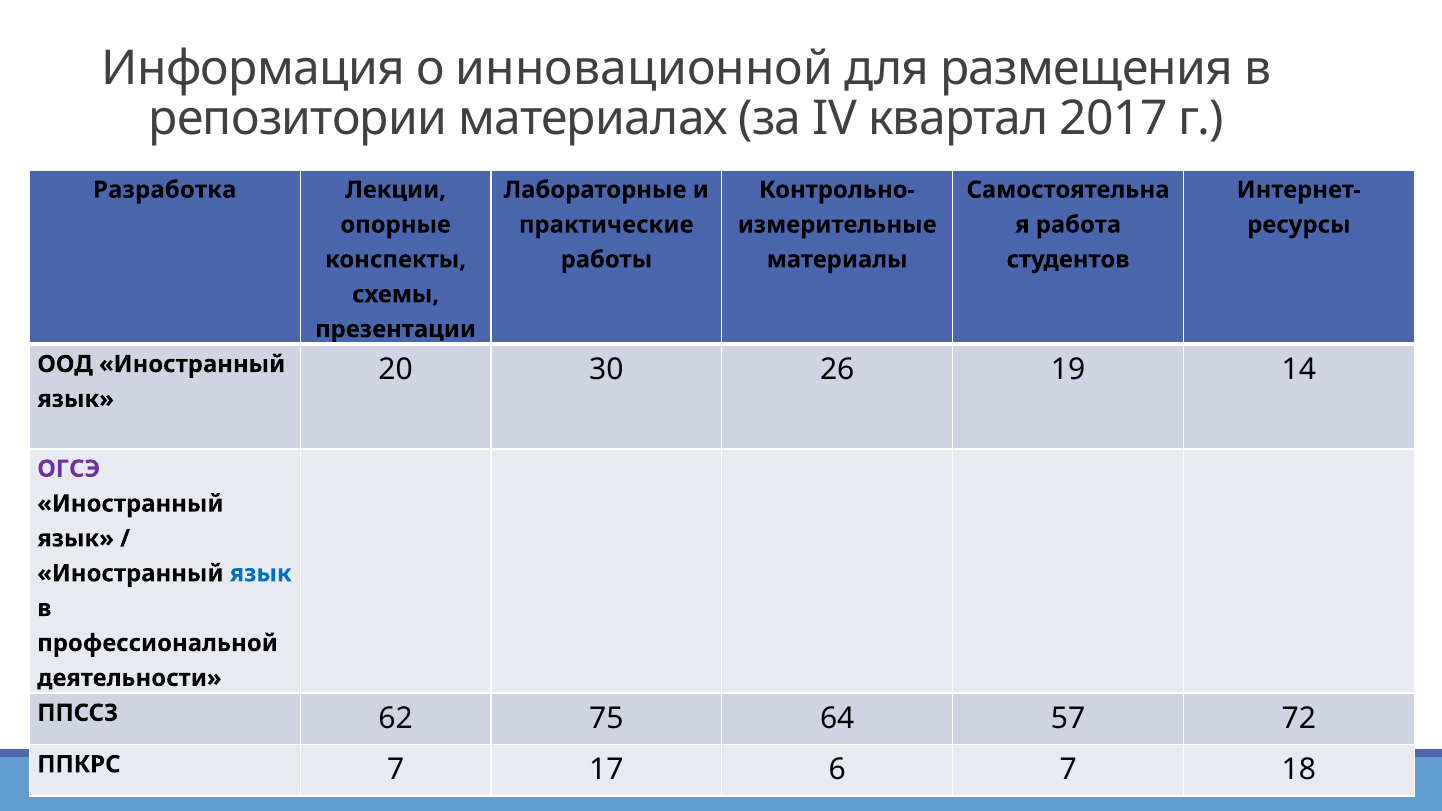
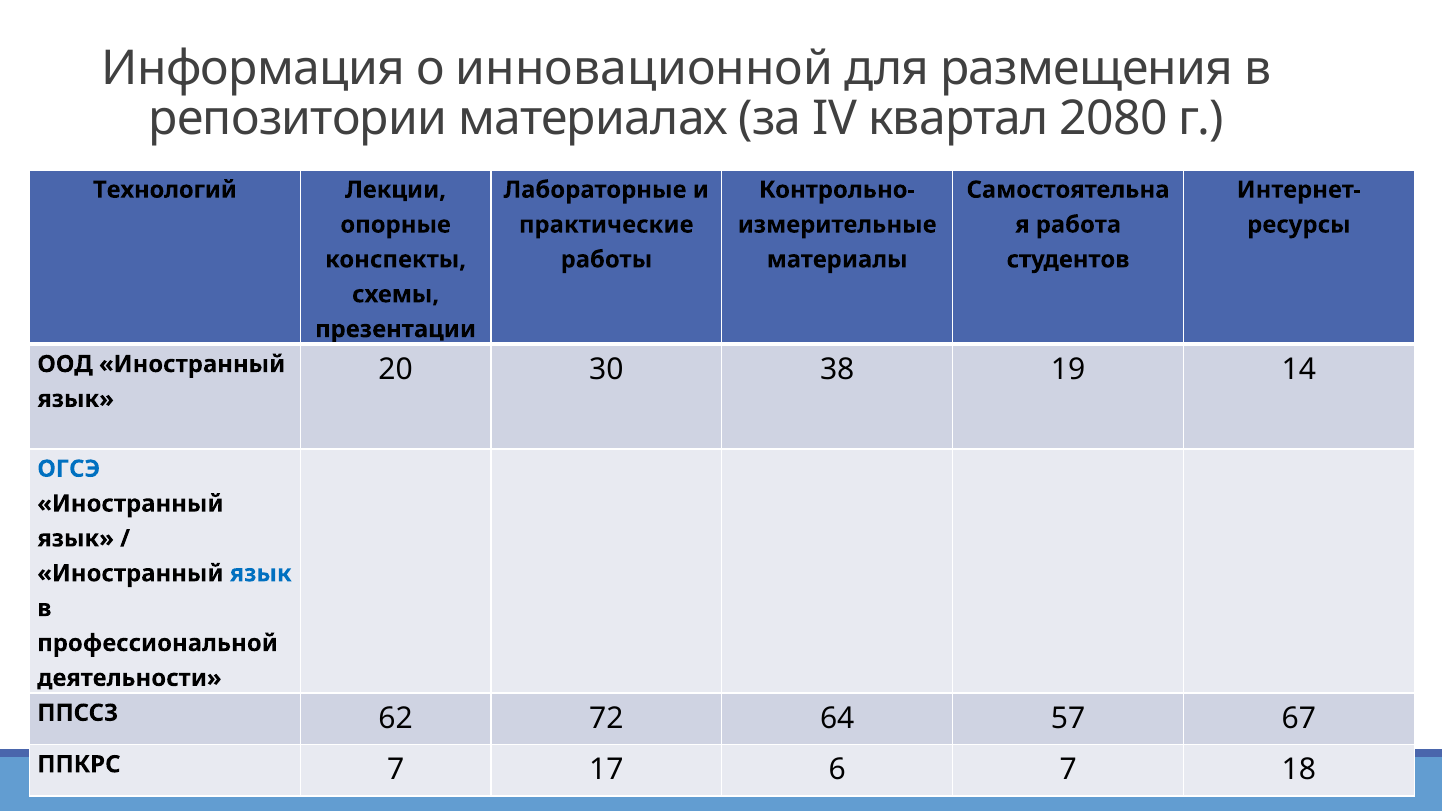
2017: 2017 -> 2080 (1114, 118)
Разработка: Разработка -> Технологий (165, 190)
26: 26 -> 38 (837, 370)
ОГСЭ colour: purple -> blue (69, 469)
75: 75 -> 72 (606, 718)
72: 72 -> 67 (1299, 718)
